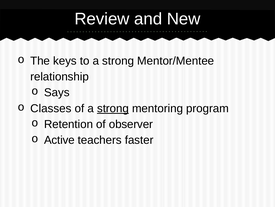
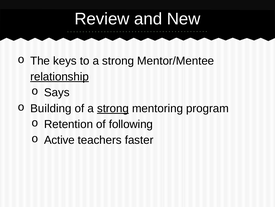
relationship underline: none -> present (60, 76)
Classes: Classes -> Building (51, 108)
observer: observer -> following (131, 124)
